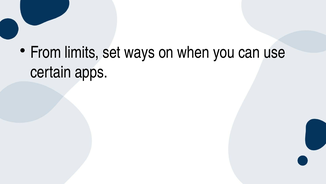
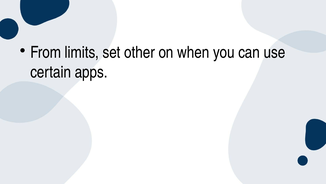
ways: ways -> other (140, 52)
